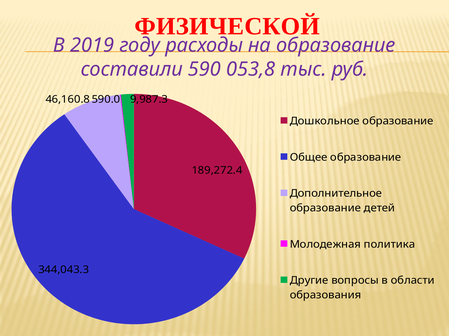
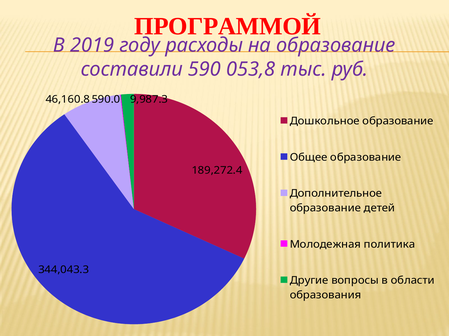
ФИЗИЧЕСКОЙ: ФИЗИЧЕСКОЙ -> ПРОГРАММОЙ (228, 26)
